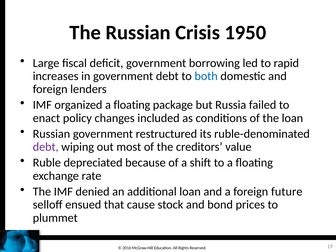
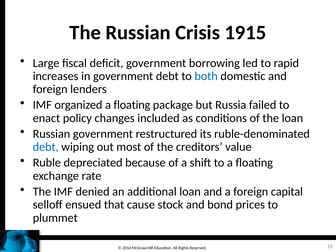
1950: 1950 -> 1915 (245, 33)
debt colour: purple -> blue (46, 147)
future: future -> capital (287, 192)
